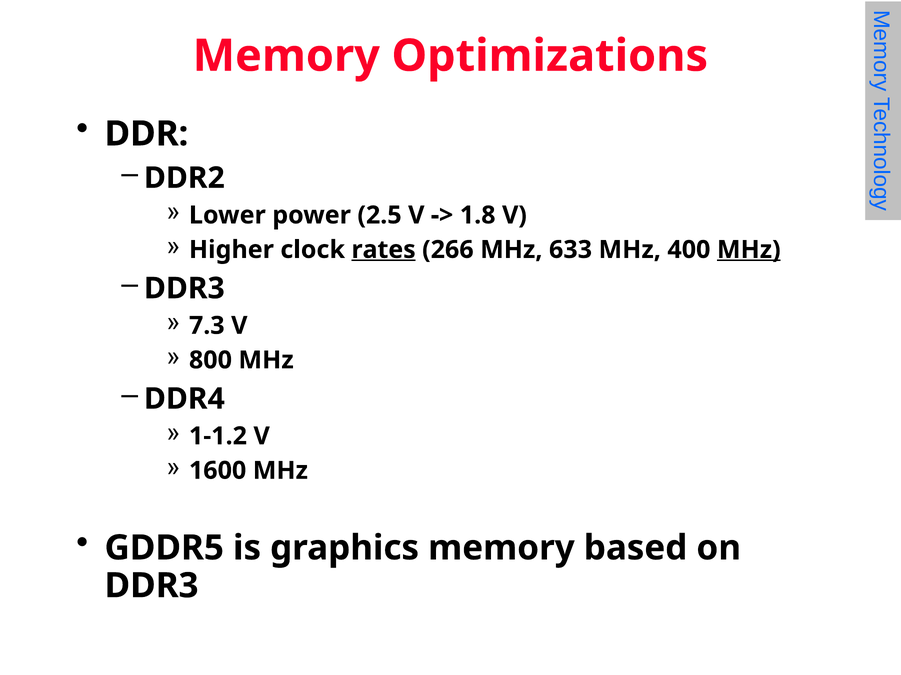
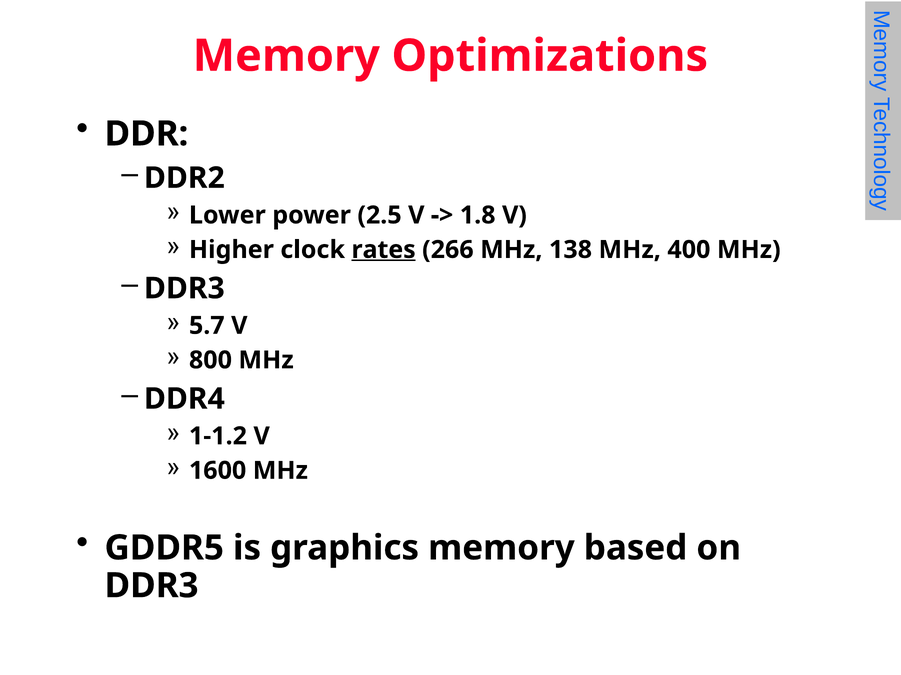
633: 633 -> 138 (571, 250)
MHz underline: present -> none (749, 250)
7.3: 7.3 -> 5.7 (207, 326)
